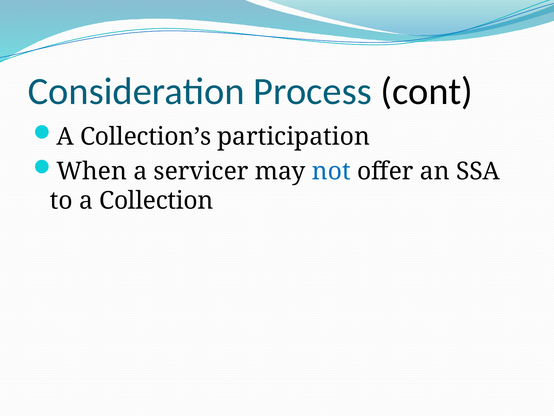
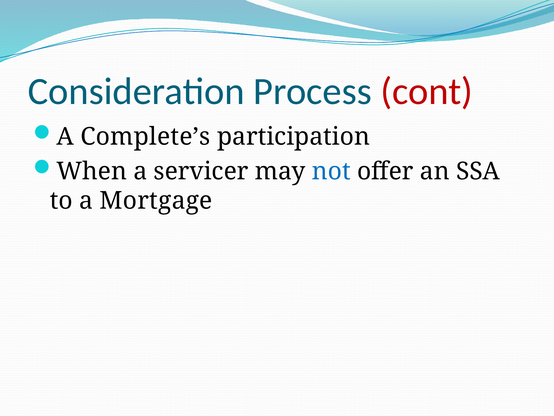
cont colour: black -> red (427, 91)
Collection’s: Collection’s -> Complete’s (145, 137)
Collection: Collection -> Mortgage (156, 201)
